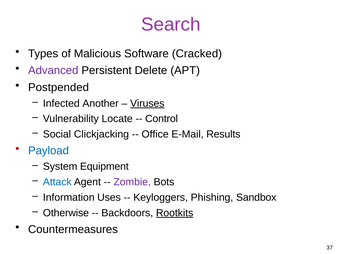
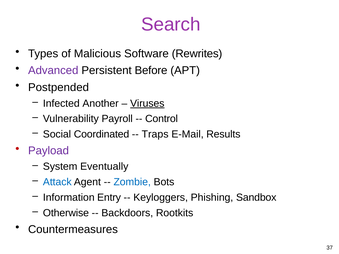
Cracked: Cracked -> Rewrites (197, 54)
Delete: Delete -> Before (151, 71)
Locate: Locate -> Payroll (117, 119)
Clickjacking: Clickjacking -> Coordinated (102, 134)
Office: Office -> Traps (155, 134)
Payload colour: blue -> purple (49, 151)
Equipment: Equipment -> Eventually (104, 167)
Zombie colour: purple -> blue (132, 182)
Uses: Uses -> Entry (109, 198)
Rootkits underline: present -> none (175, 213)
